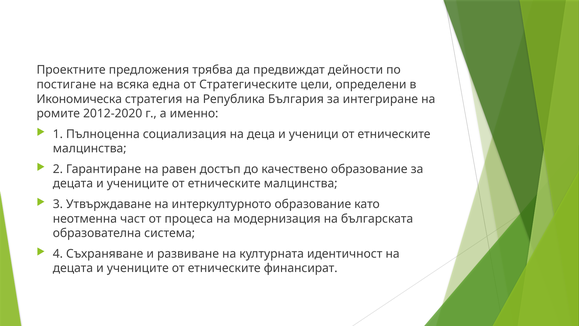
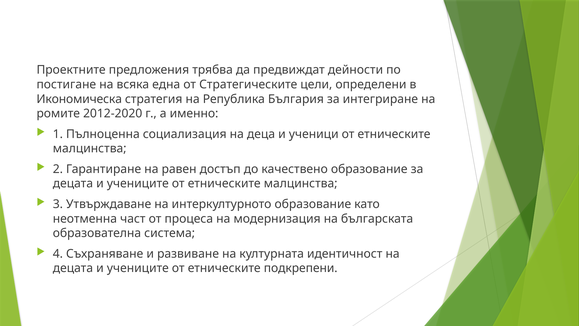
финансират: финансират -> подкрепени (301, 268)
